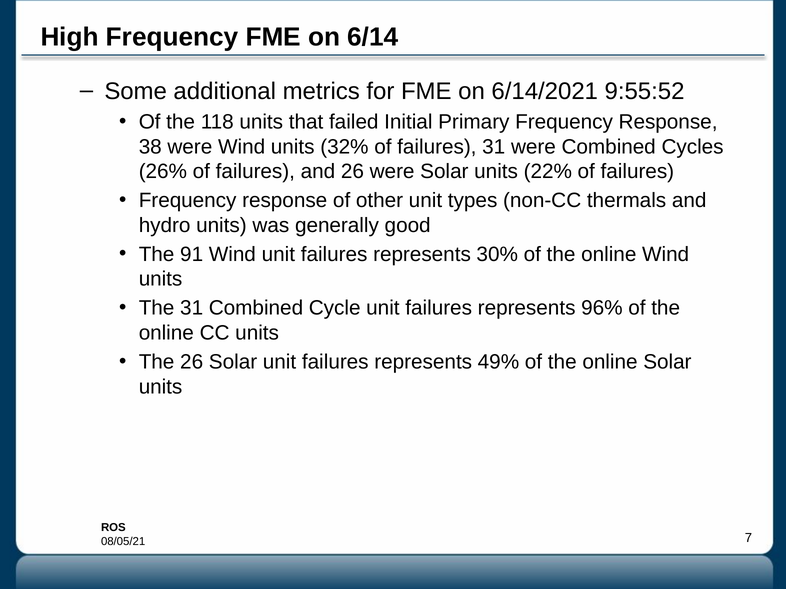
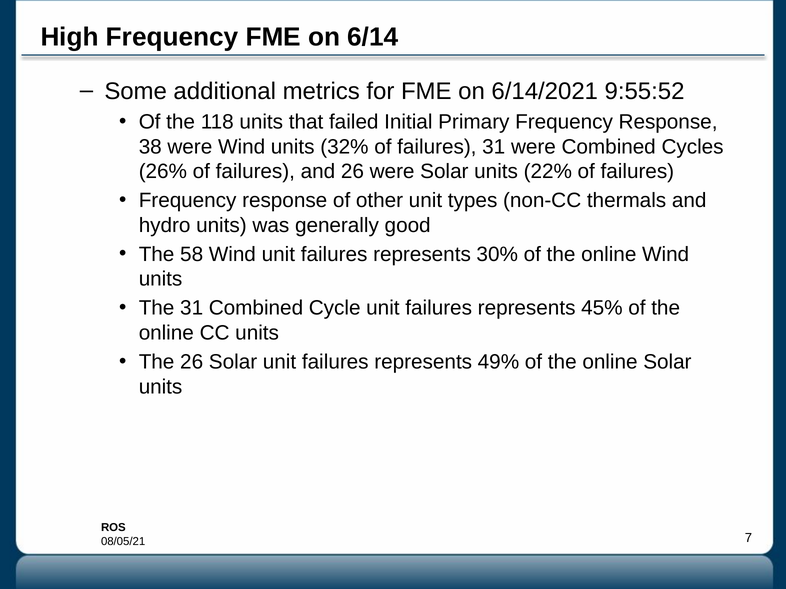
91: 91 -> 58 (192, 254)
96%: 96% -> 45% (602, 308)
